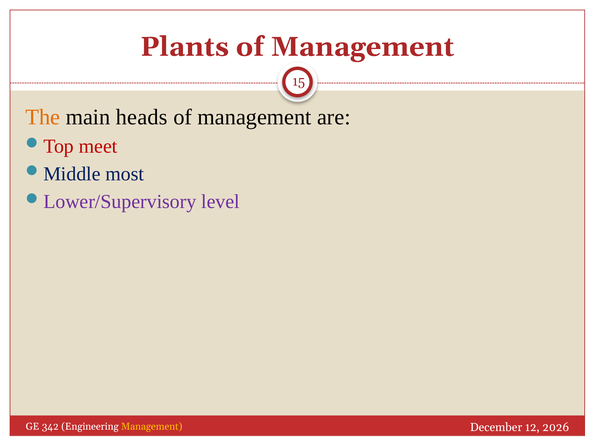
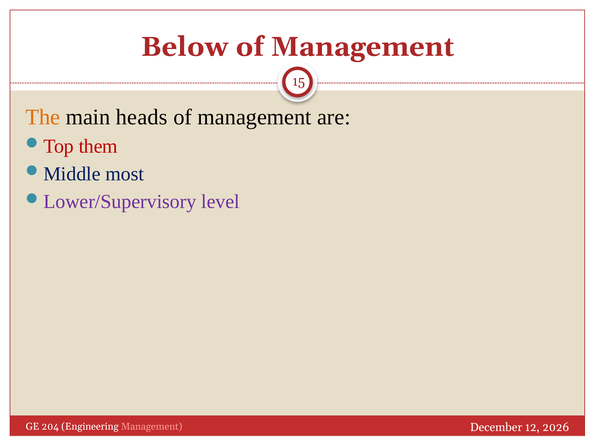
Plants: Plants -> Below (184, 47)
meet: meet -> them (98, 146)
342: 342 -> 204 (50, 427)
Management colour: yellow -> pink (152, 427)
